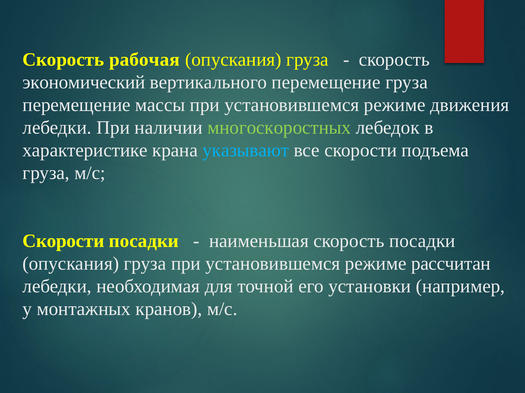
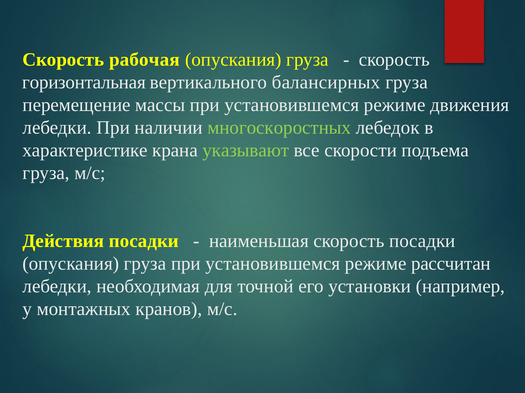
экономический: экономический -> горизонтальная (84, 82)
вертикального перемещение: перемещение -> балансирных (326, 82)
указывают colour: light blue -> light green (246, 151)
Скорости: Скорости -> Действия (63, 241)
